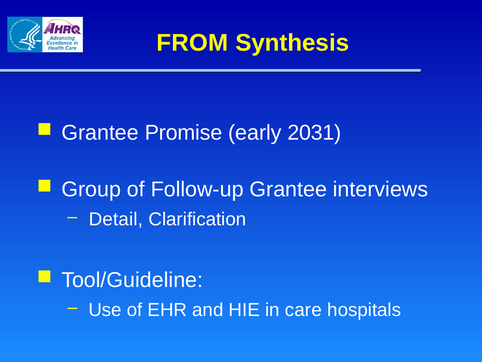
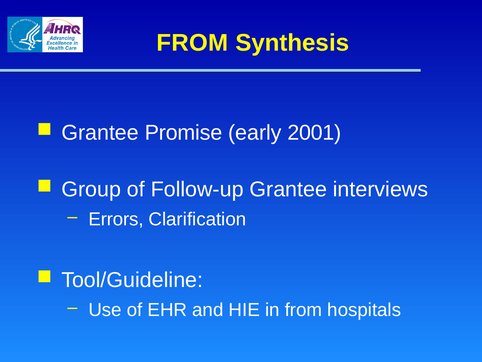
2031: 2031 -> 2001 (314, 133)
Detail: Detail -> Errors (116, 219)
in care: care -> from (303, 310)
